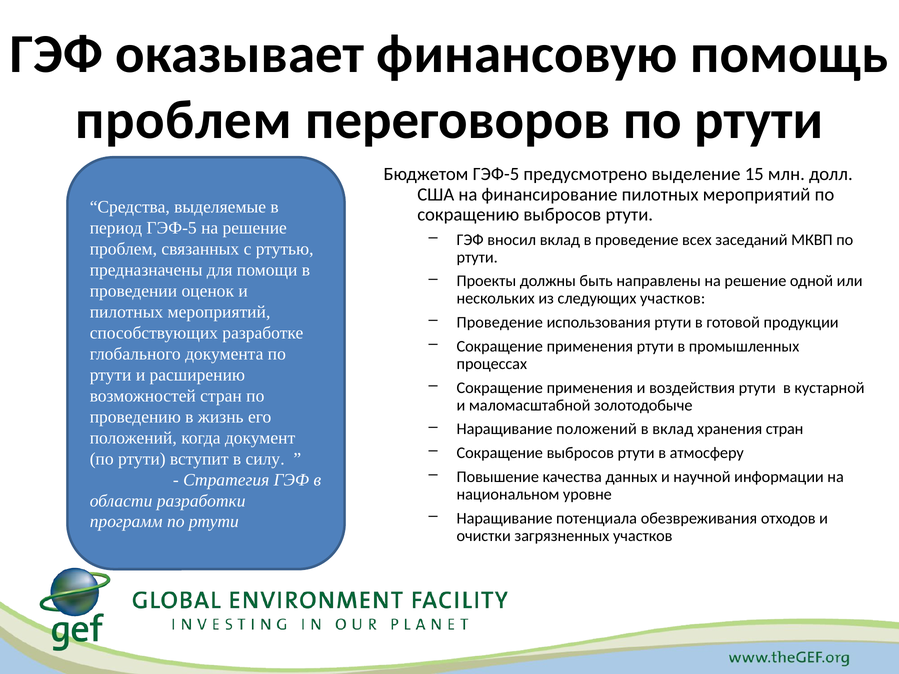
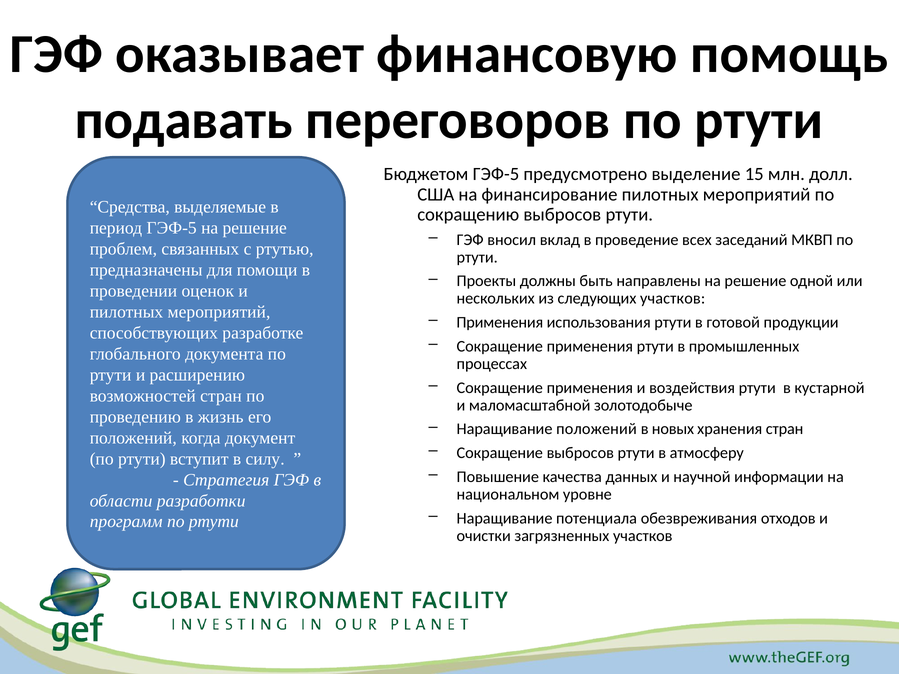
проблем: проблем -> подавать (184, 120)
Проведение: Проведение -> Применения (500, 323)
в вклад: вклад -> новых (673, 429)
